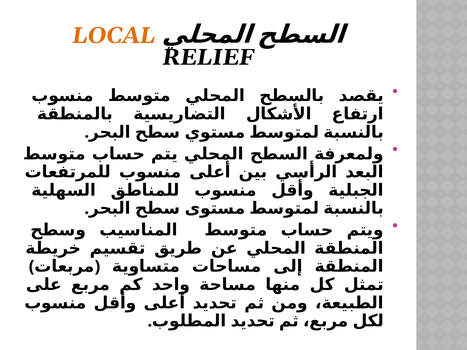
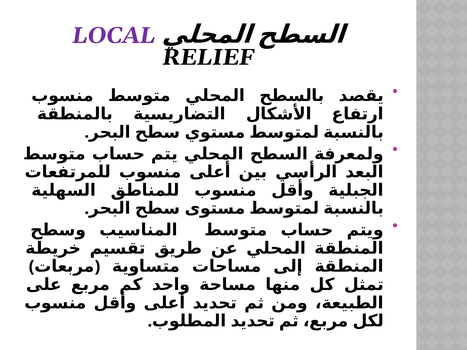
LOCAL colour: orange -> purple (114, 35)
